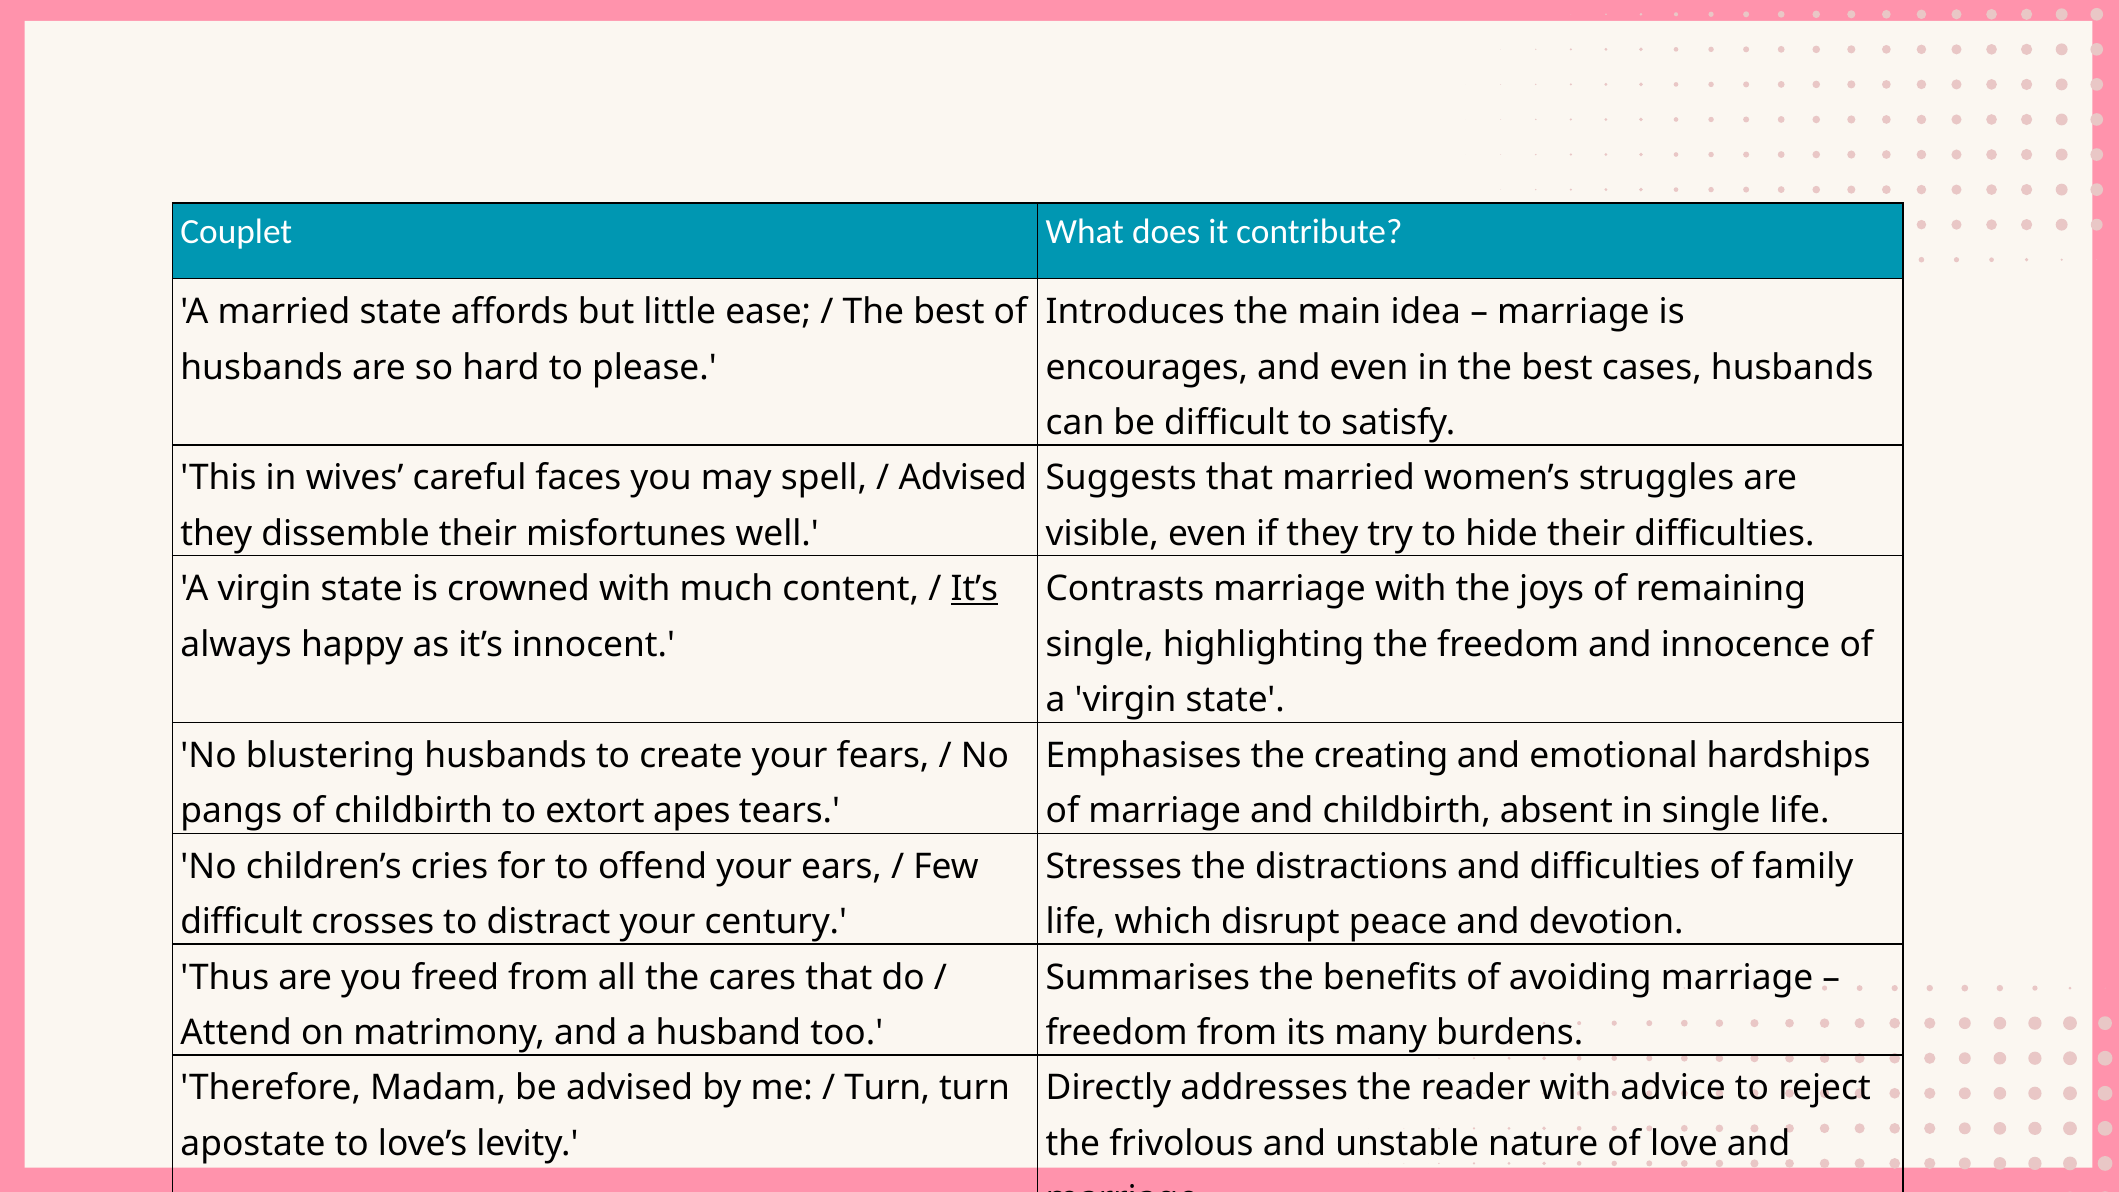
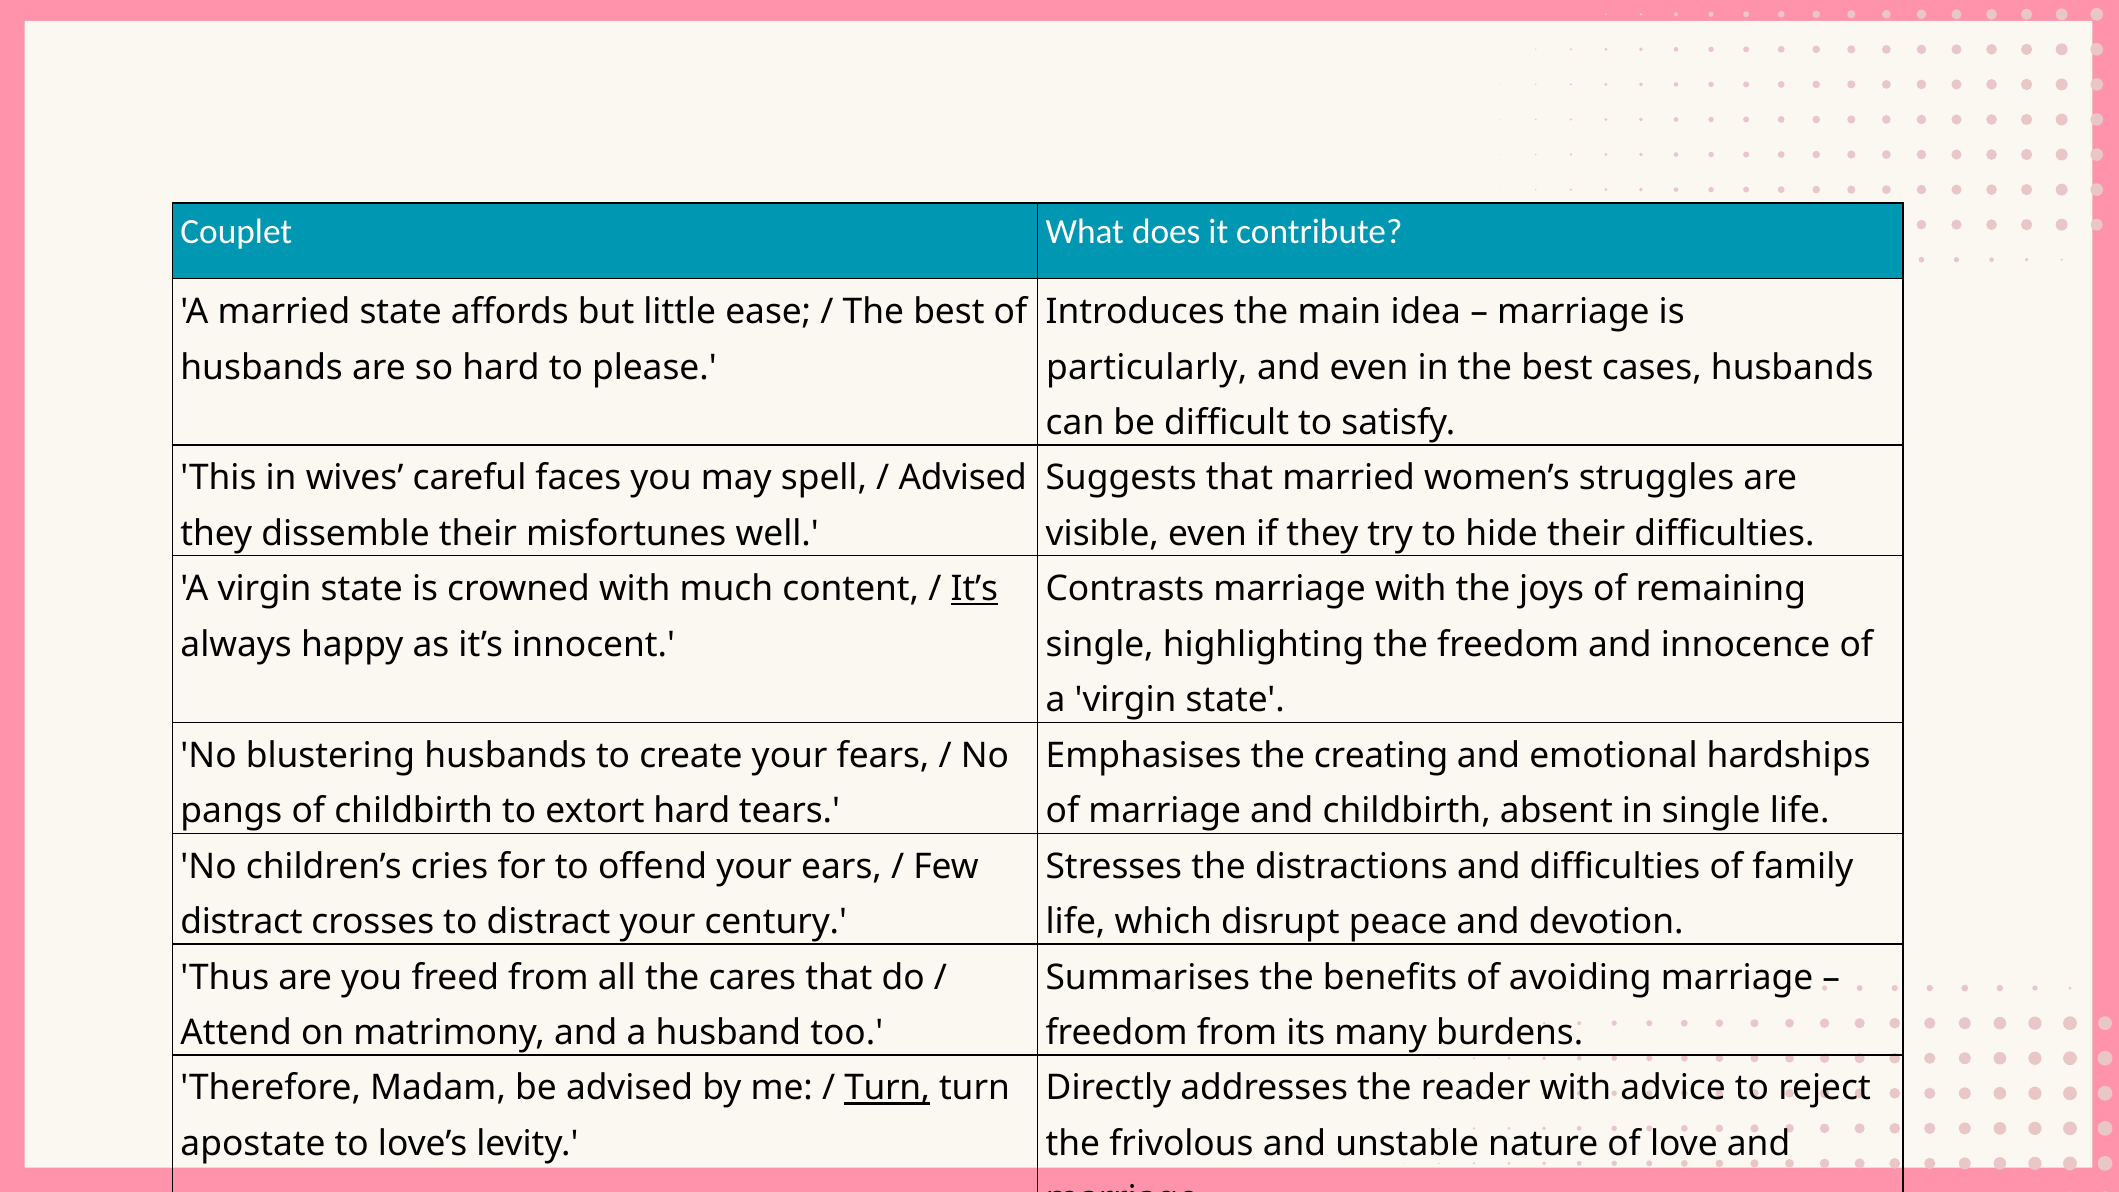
encourages: encourages -> particularly (1147, 367)
extort apes: apes -> hard (692, 811)
difficult: difficult -> distract (241, 922)
Turn underline: none -> present (887, 1088)
